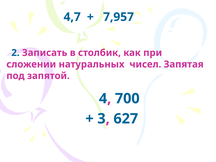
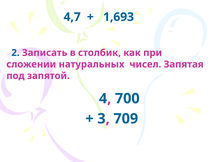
7,957: 7,957 -> 1,693 (119, 17)
627: 627 -> 709 (126, 119)
